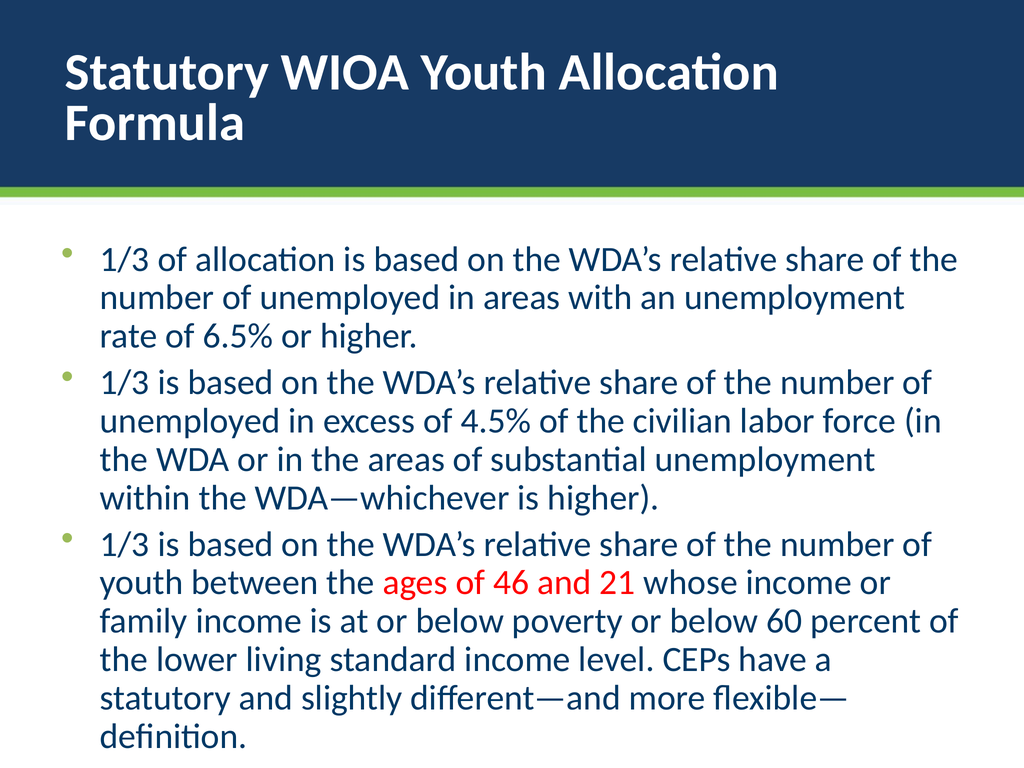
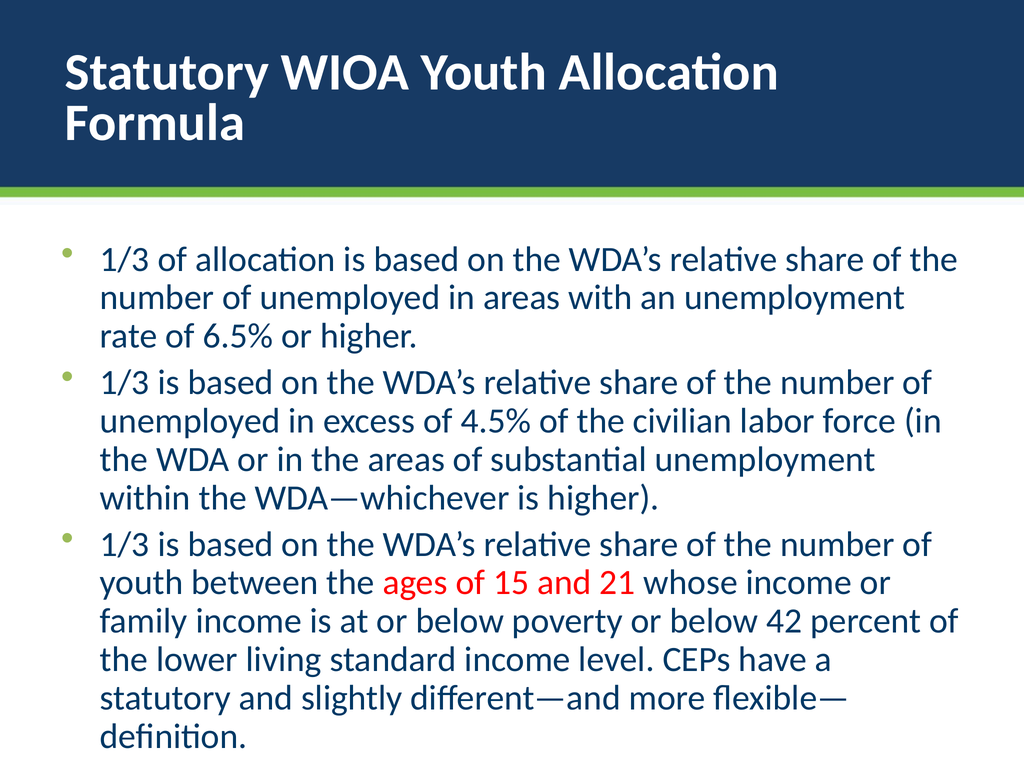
46: 46 -> 15 (511, 583)
60: 60 -> 42 (784, 621)
